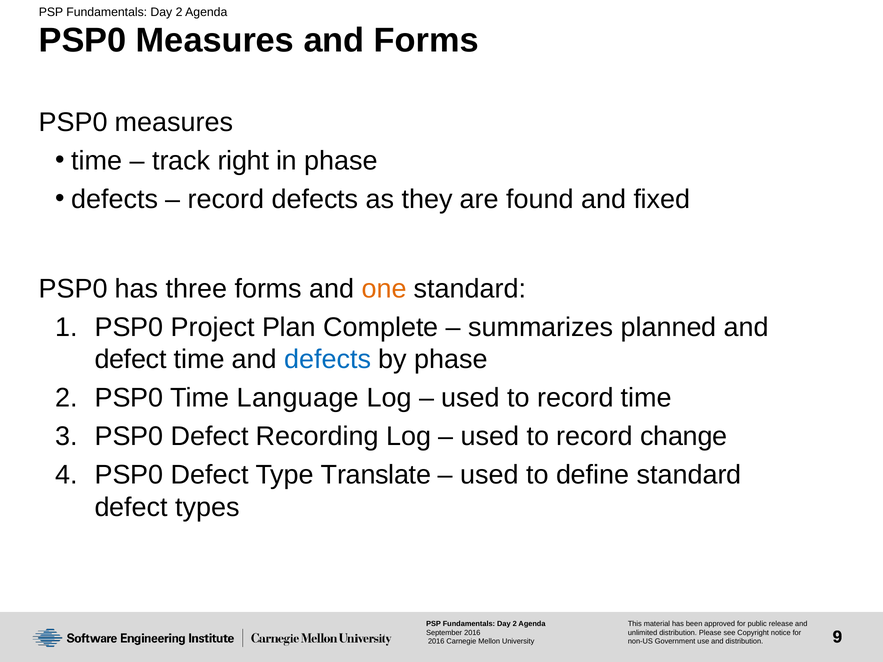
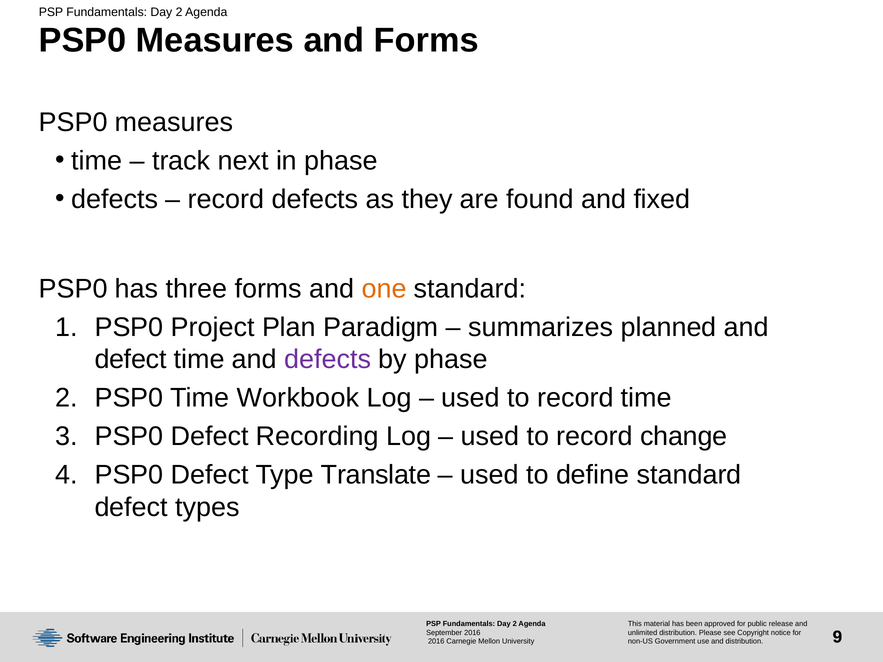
right: right -> next (243, 161)
Complete: Complete -> Paradigm (381, 327)
defects colour: blue -> purple (328, 360)
Language: Language -> Workbook (298, 398)
